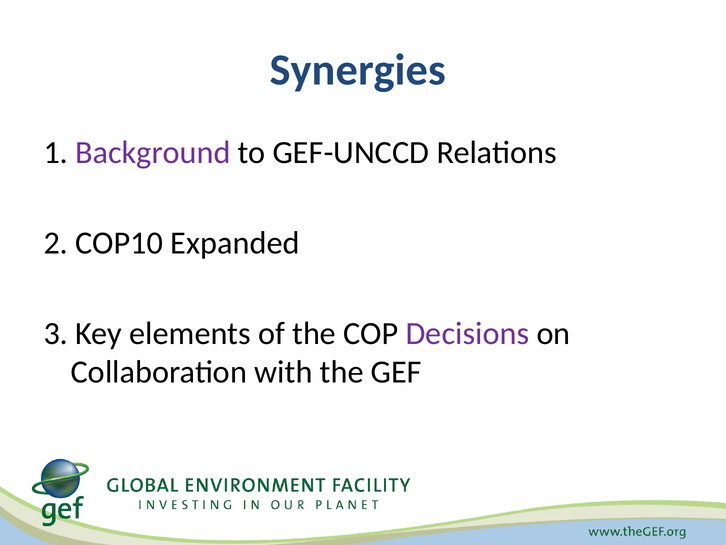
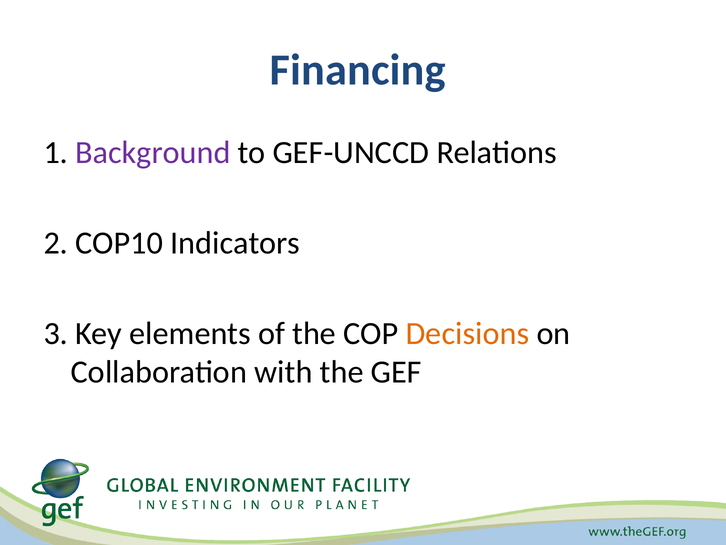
Synergies: Synergies -> Financing (358, 70)
Expanded: Expanded -> Indicators (235, 243)
Decisions colour: purple -> orange (467, 333)
